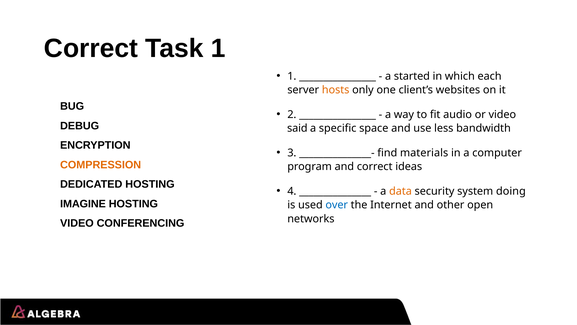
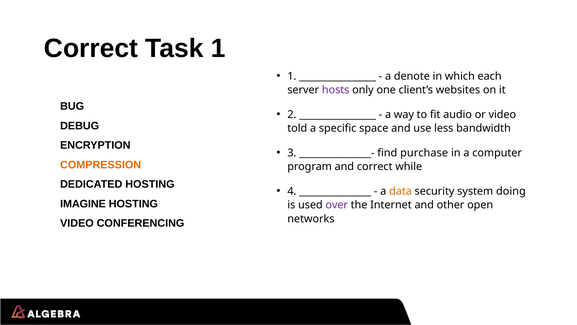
started: started -> denote (412, 76)
hosts colour: orange -> purple (336, 90)
said: said -> told (297, 128)
materials: materials -> purchase (424, 153)
ideas: ideas -> while (409, 166)
over colour: blue -> purple (337, 205)
